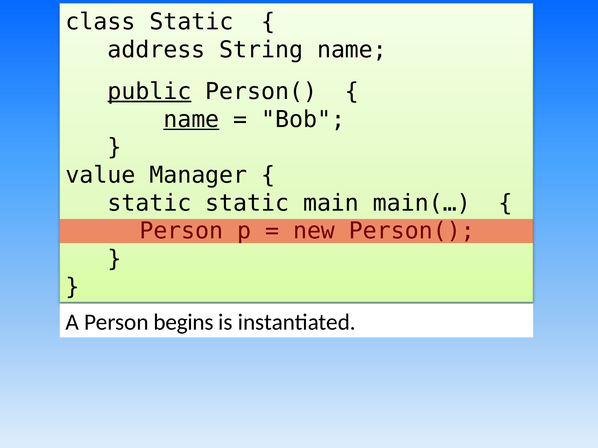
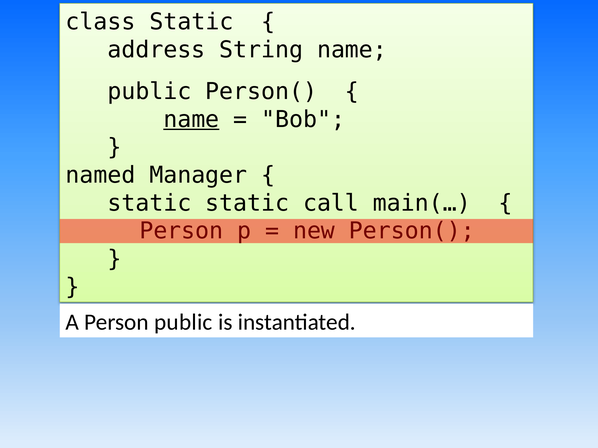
public underline: present -> none (149, 92)
value: value -> named (101, 175)
main: main -> call (331, 203)
Person begins: begins -> public (183, 322)
